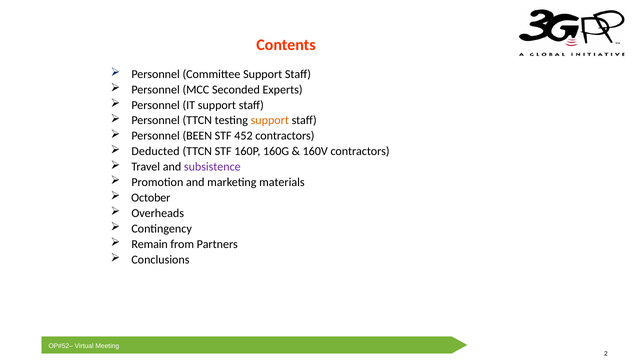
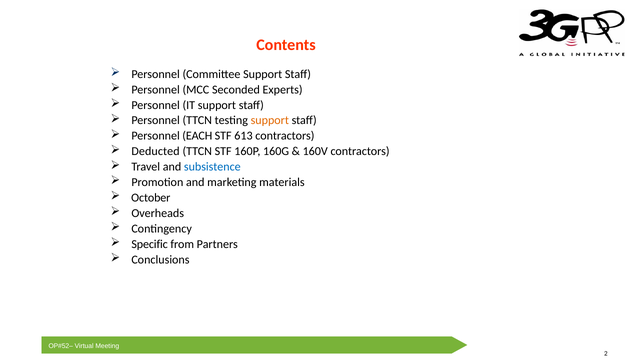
BEEN: BEEN -> EACH (197, 136)
452: 452 -> 613 (243, 136)
subsistence colour: purple -> blue (212, 167)
Remain: Remain -> Specific (150, 244)
